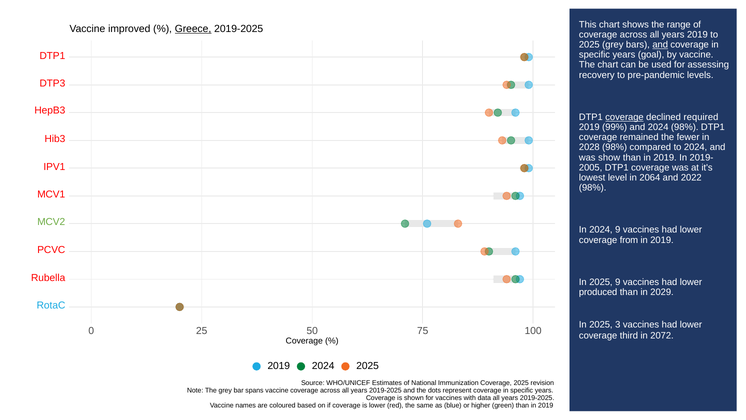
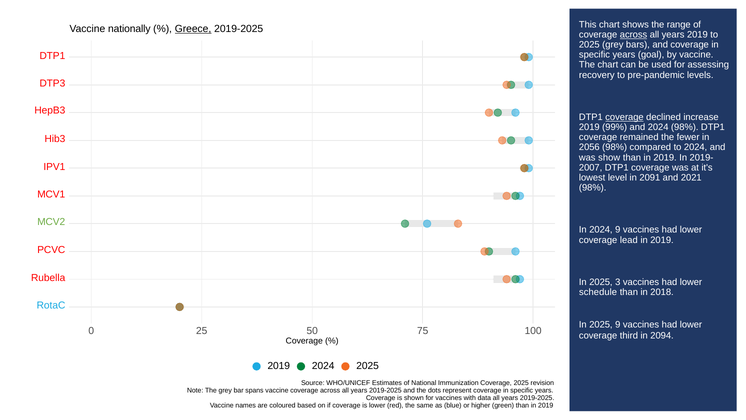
improved: improved -> nationally (129, 29)
across underline: none -> present (634, 35)
and underline: present -> none (660, 45)
required: required -> increase (701, 117)
2028: 2028 -> 2056 (589, 147)
2005: 2005 -> 2007 (591, 167)
2064: 2064 -> 2091 (650, 177)
2022: 2022 -> 2021 (691, 177)
from: from -> lead (629, 240)
2025 9: 9 -> 3 (618, 282)
produced: produced -> schedule (598, 292)
2029: 2029 -> 2018 (662, 292)
2025 3: 3 -> 9 (618, 324)
2072: 2072 -> 2094 (662, 336)
